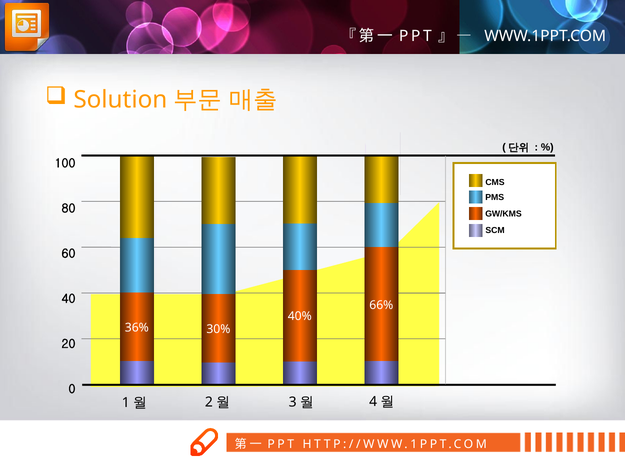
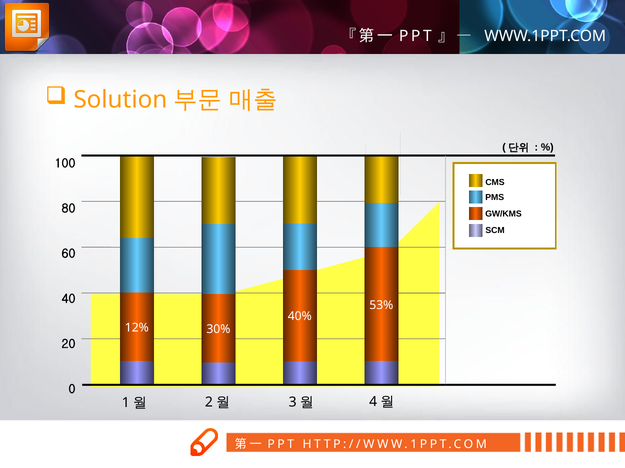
66%: 66% -> 53% (381, 306)
36%: 36% -> 12% (137, 328)
